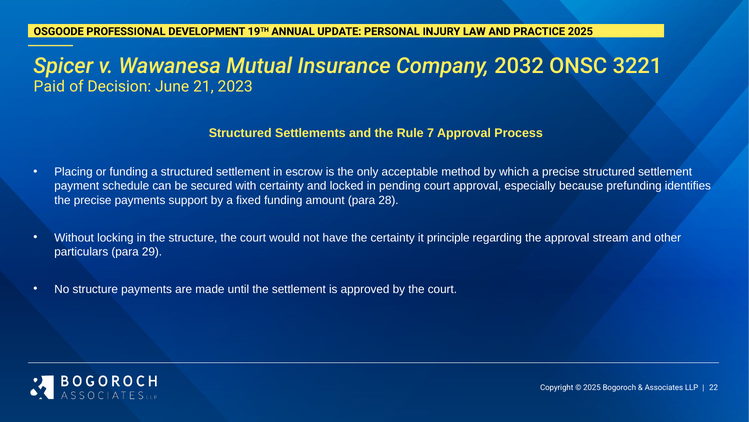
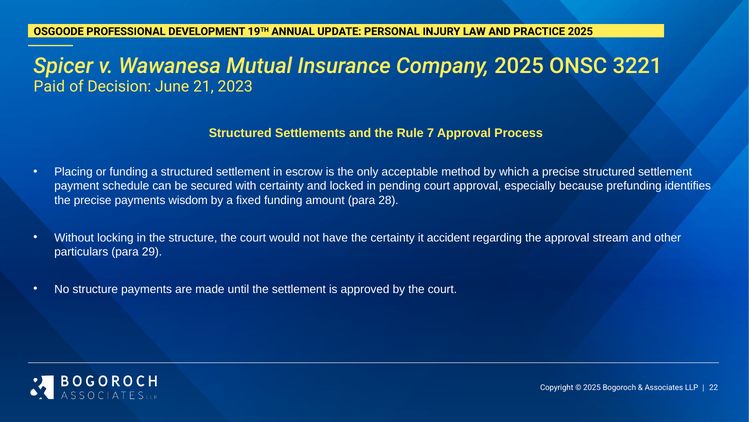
Company 2032: 2032 -> 2025 (519, 66)
support: support -> wisdom (188, 200)
principle: principle -> accident (448, 237)
